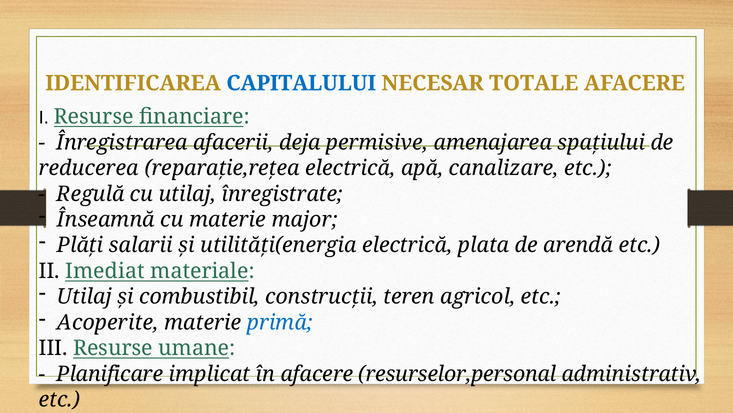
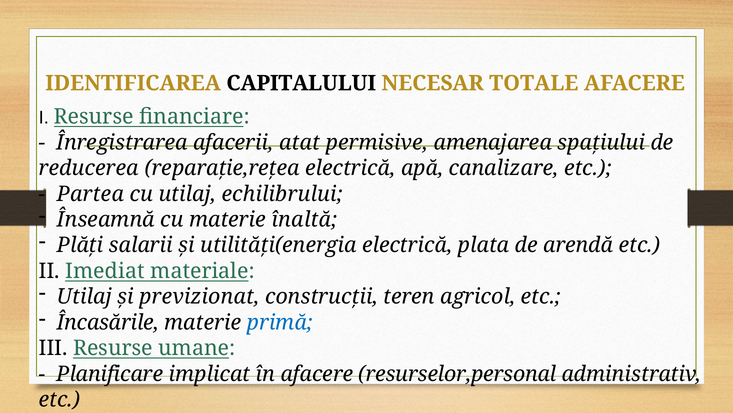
CAPITALULUI colour: blue -> black (301, 83)
deja: deja -> atat (300, 142)
Regulă: Regulă -> Partea (90, 194)
înregistrate: înregistrate -> echilibrului (282, 194)
major: major -> înaltă (305, 219)
combustibil: combustibil -> previzionat (199, 296)
Acoperite: Acoperite -> Încasările (108, 322)
